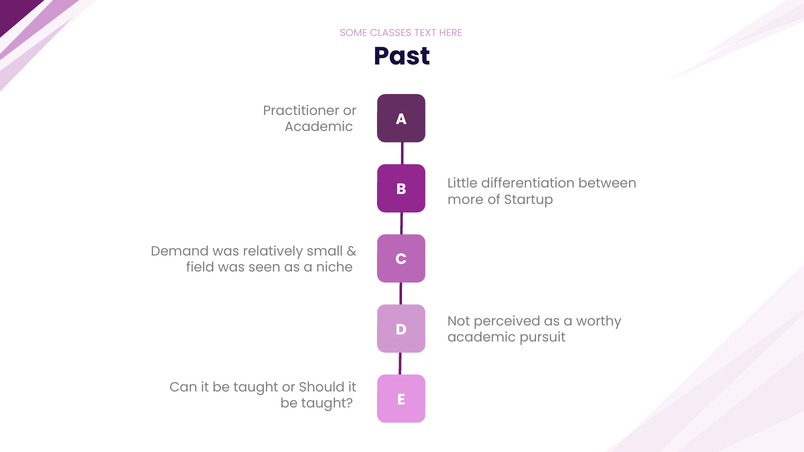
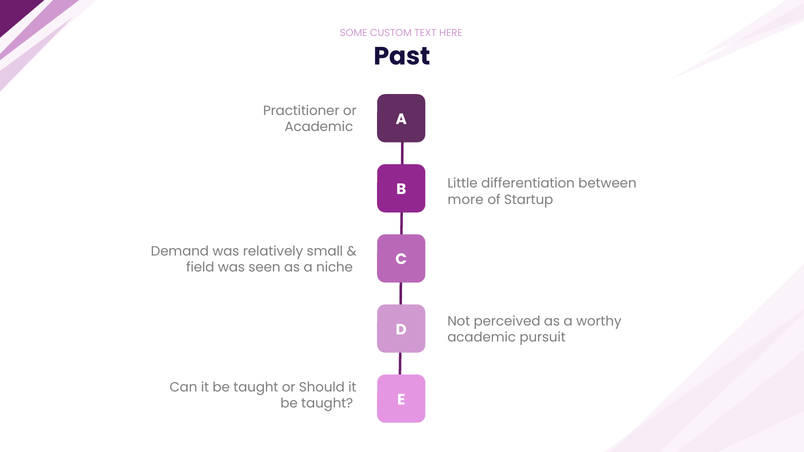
CLASSES: CLASSES -> CUSTOM (391, 33)
